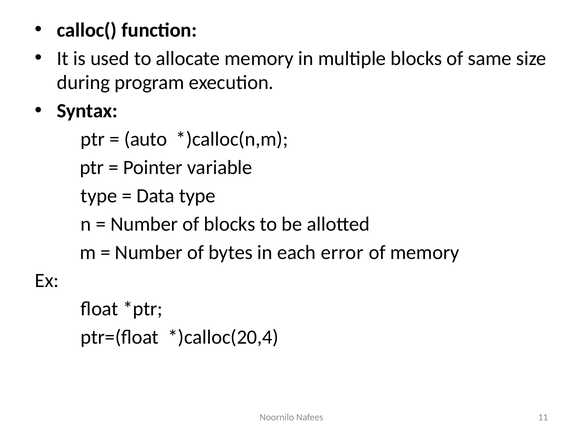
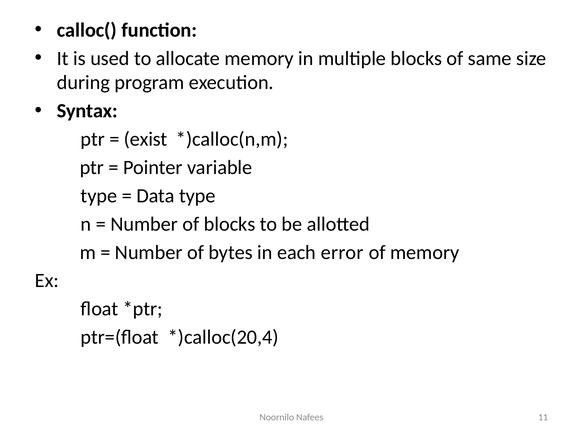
auto: auto -> exist (146, 139)
